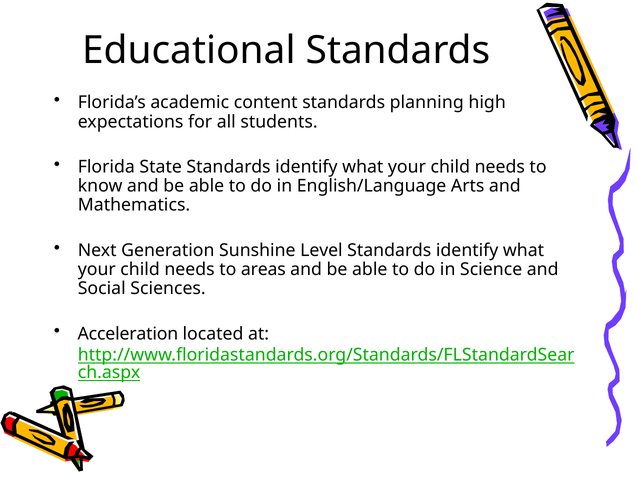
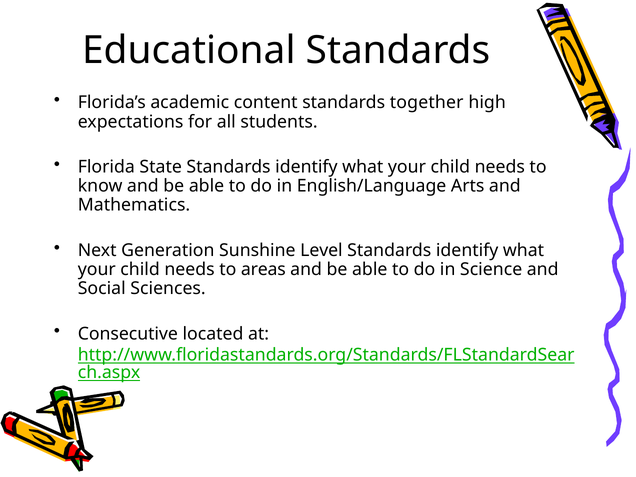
planning: planning -> together (427, 103)
Acceleration: Acceleration -> Consecutive (128, 334)
